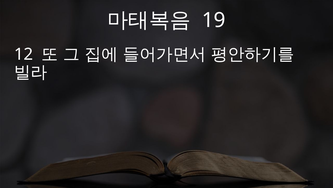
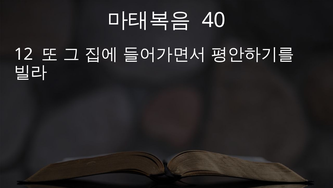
19: 19 -> 40 (214, 20)
